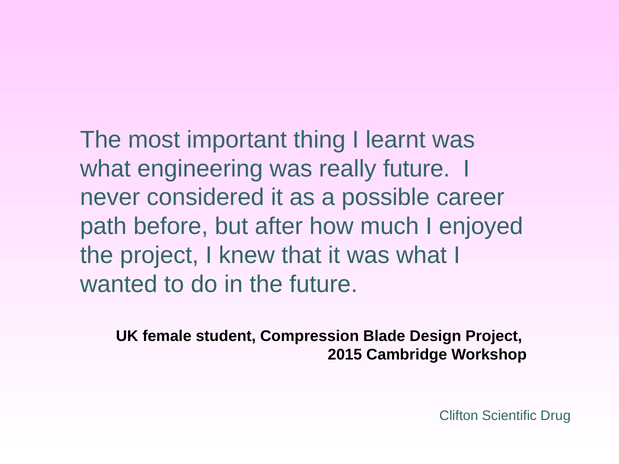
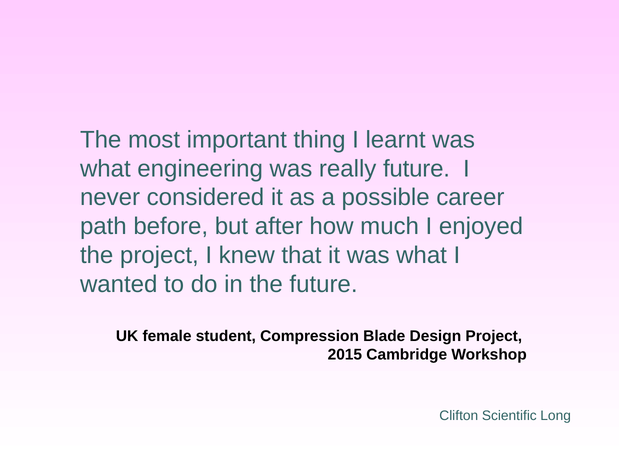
Drug: Drug -> Long (556, 416)
